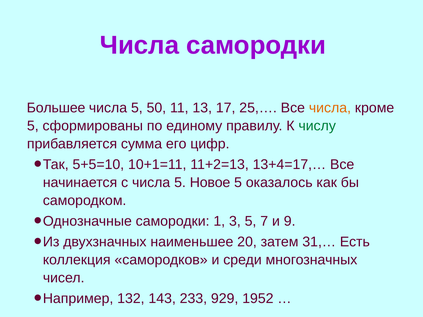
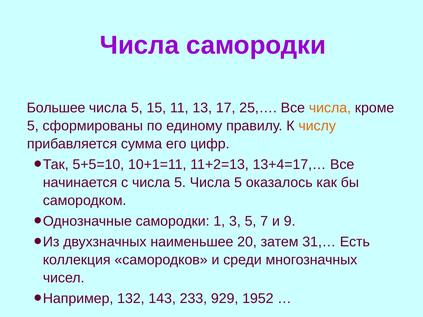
50: 50 -> 15 (156, 108)
числу colour: green -> orange (317, 126)
5 Новое: Новое -> Числа (210, 183)
